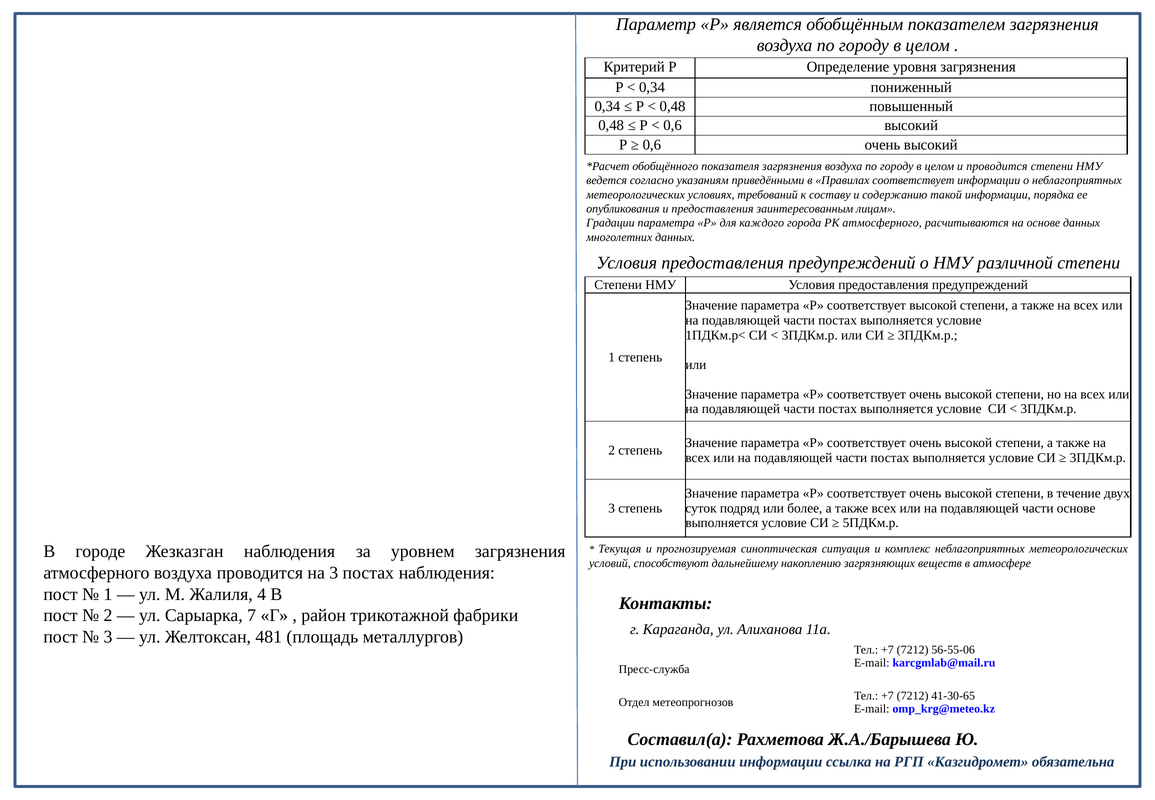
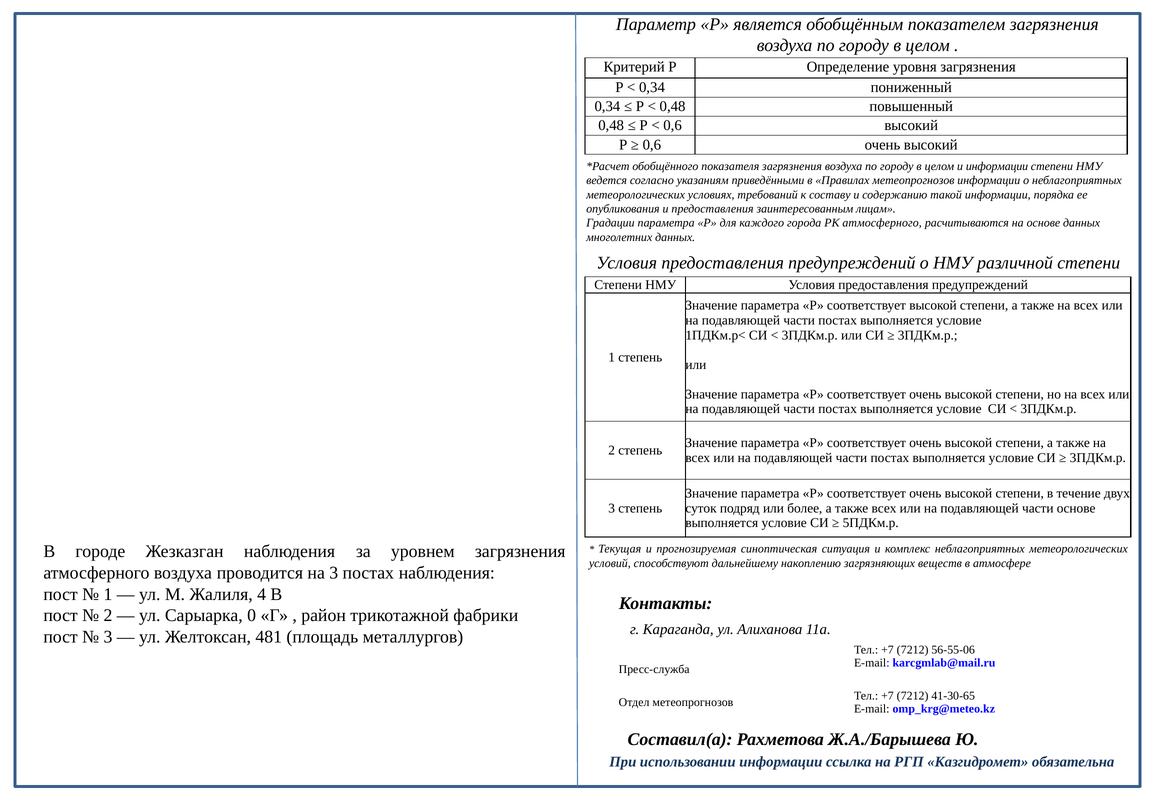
и проводится: проводится -> информации (997, 166)
Правилах соответствует: соответствует -> метеопрогнозов (913, 180)
7: 7 -> 0 (252, 615)
